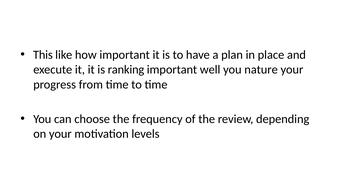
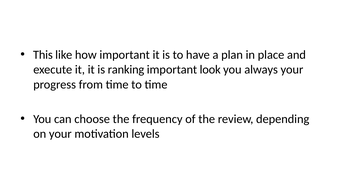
well: well -> look (210, 70)
nature: nature -> always (261, 70)
